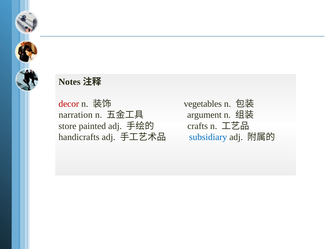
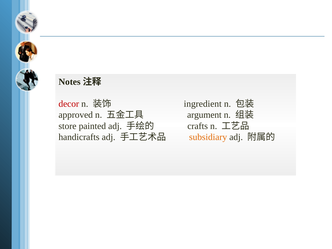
vegetables: vegetables -> ingredient (203, 104)
narration: narration -> approved (76, 115)
subsidiary colour: blue -> orange (208, 137)
